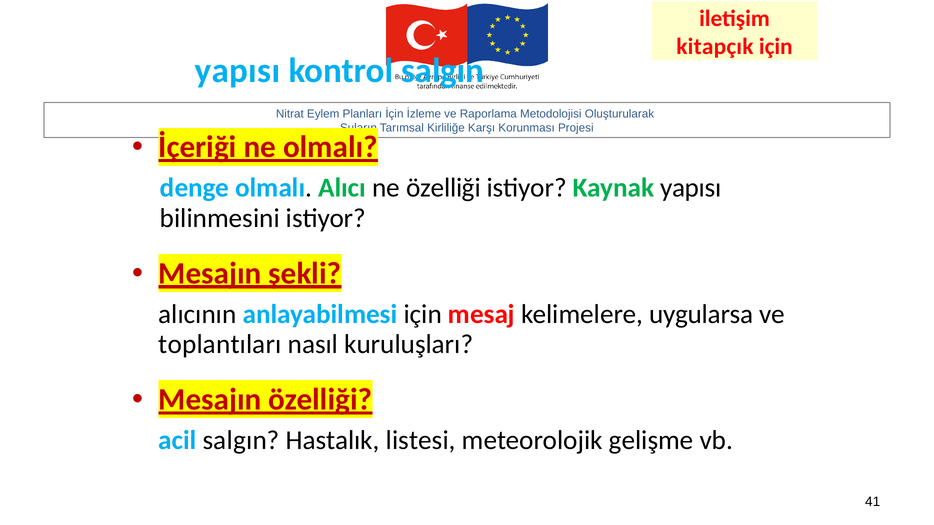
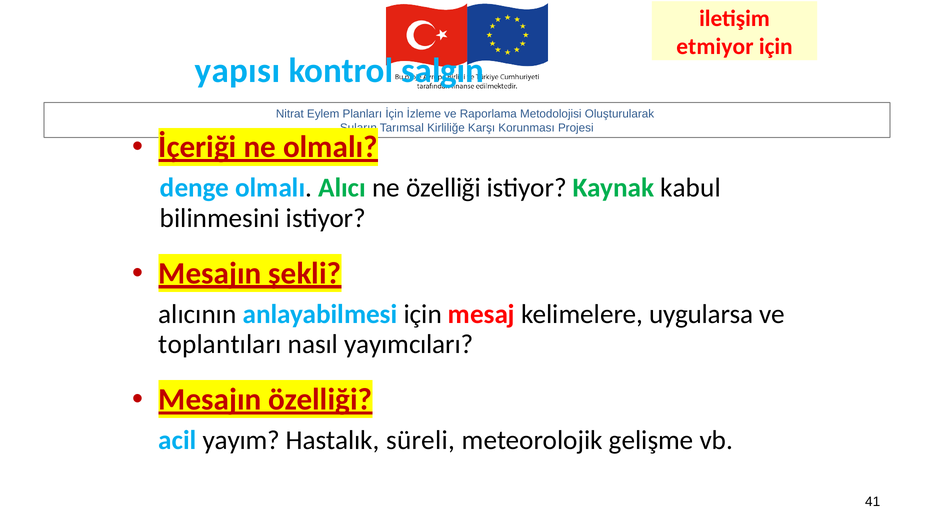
kitapçık: kitapçık -> etmiyor (715, 46)
Kaynak yapısı: yapısı -> kabul (691, 188)
kuruluşları: kuruluşları -> yayımcıları (409, 345)
acil salgın: salgın -> yayım (241, 441)
listesi: listesi -> süreli (421, 441)
